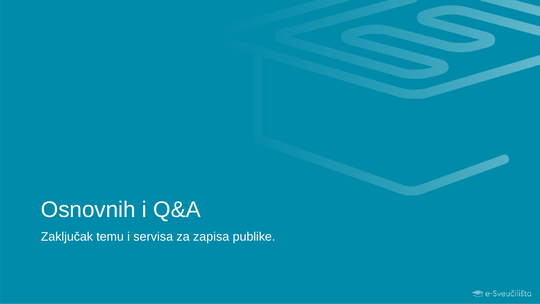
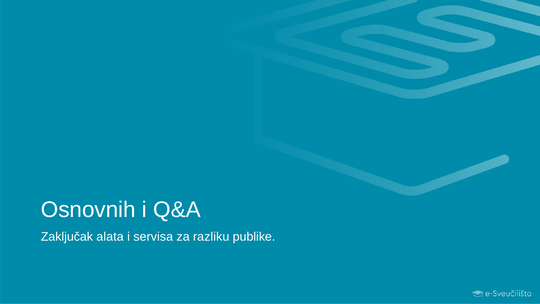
temu: temu -> alata (110, 237)
zapisa: zapisa -> razliku (211, 237)
